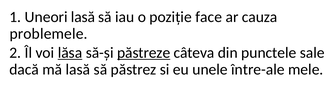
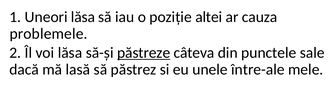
Uneori lasă: lasă -> lăsa (83, 17)
face: face -> altei (209, 17)
lăsa underline: present -> none (70, 53)
